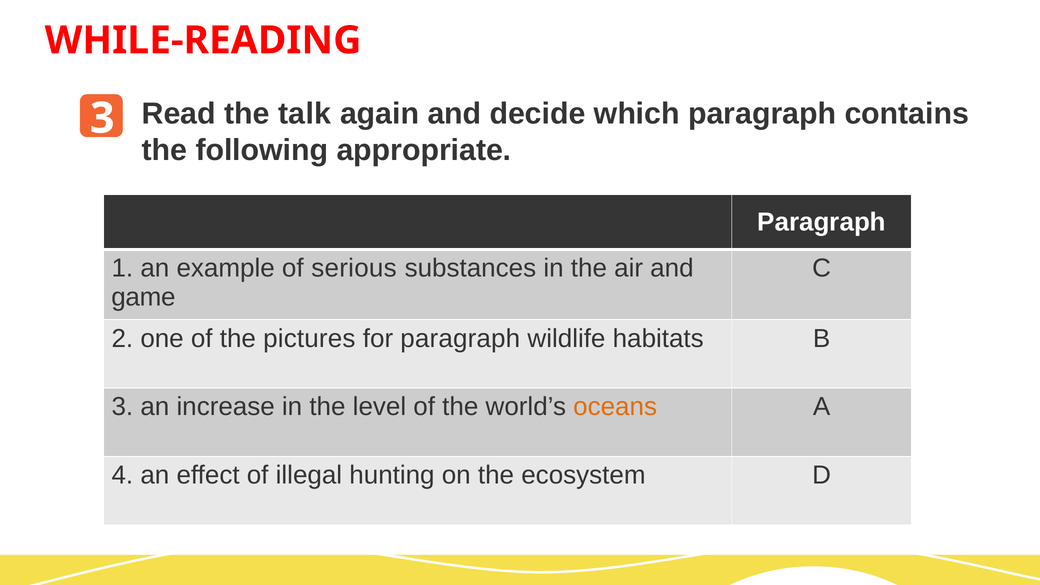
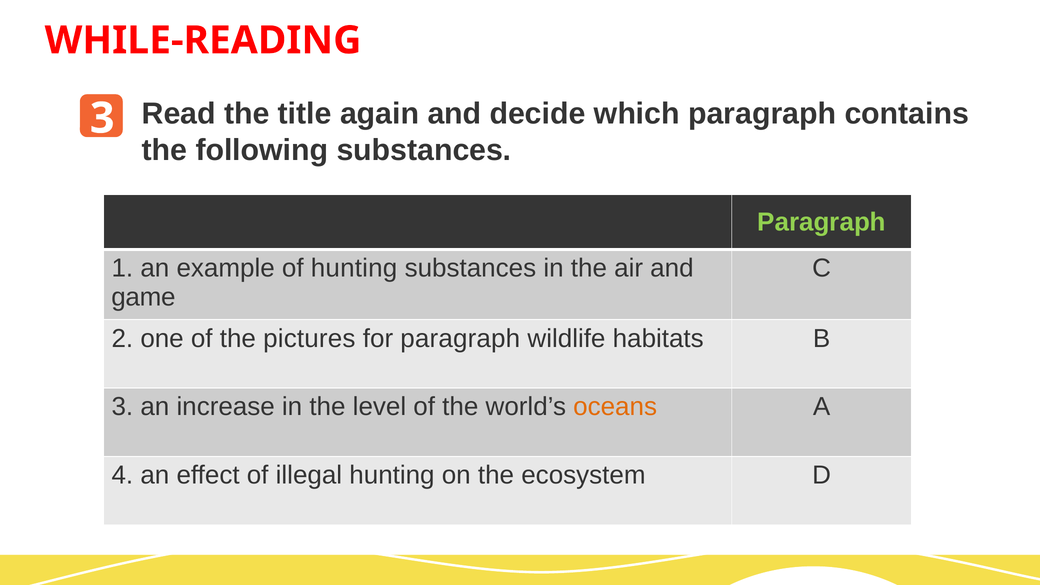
talk: talk -> title (305, 114)
following appropriate: appropriate -> substances (424, 150)
Paragraph colour: white -> light green (821, 222)
of serious: serious -> hunting (354, 268)
